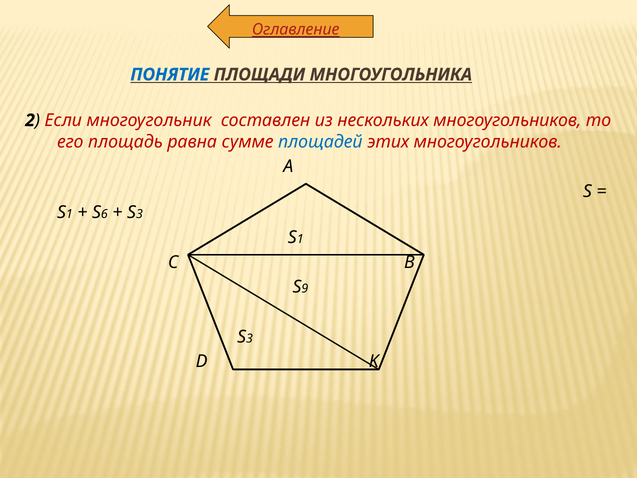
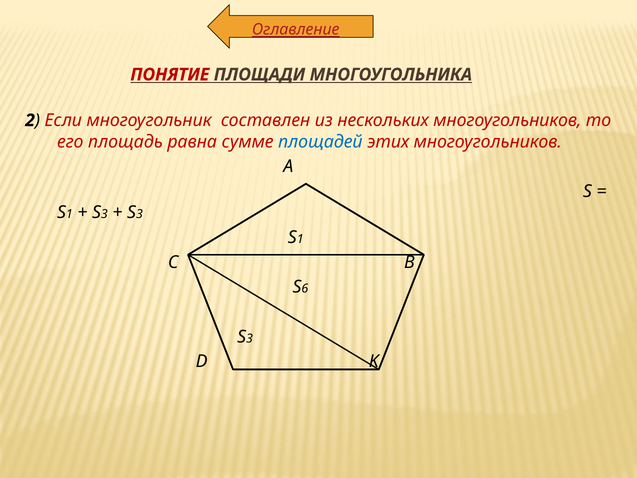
ПОНЯТИЕ colour: blue -> red (170, 75)
6: 6 -> 3 (104, 214)
9: 9 -> 6 (305, 289)
